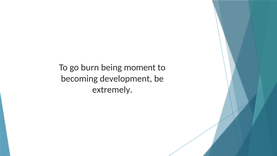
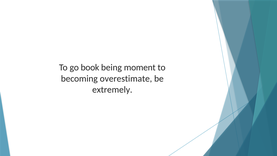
burn: burn -> book (90, 67)
development: development -> overestimate (126, 79)
